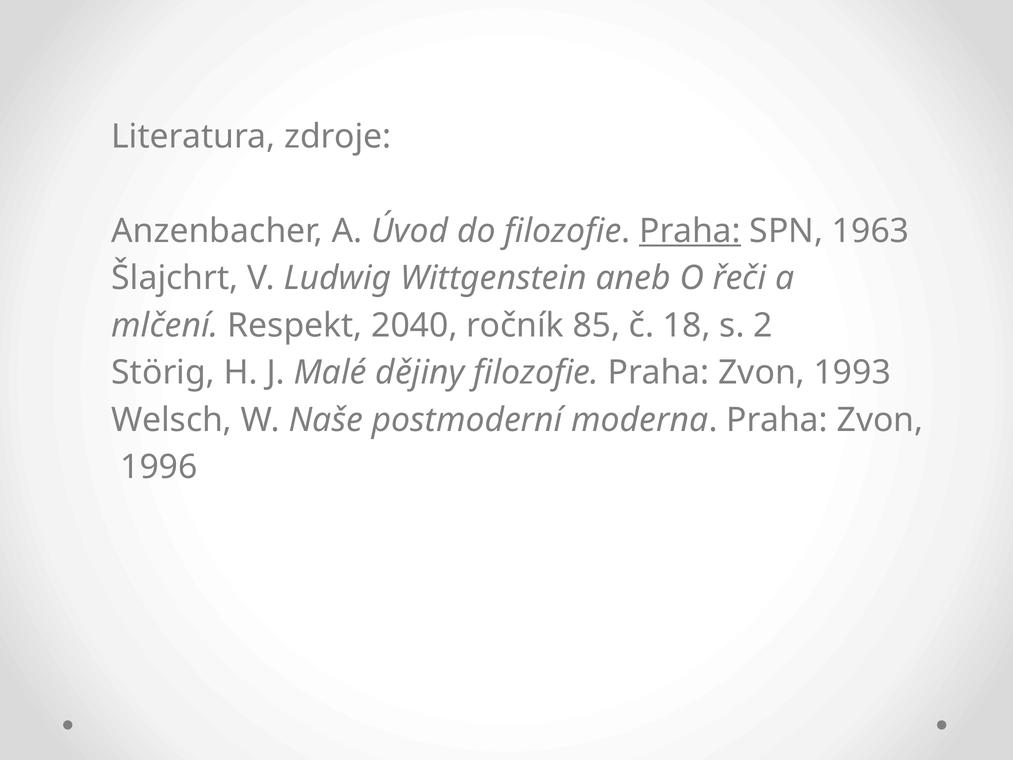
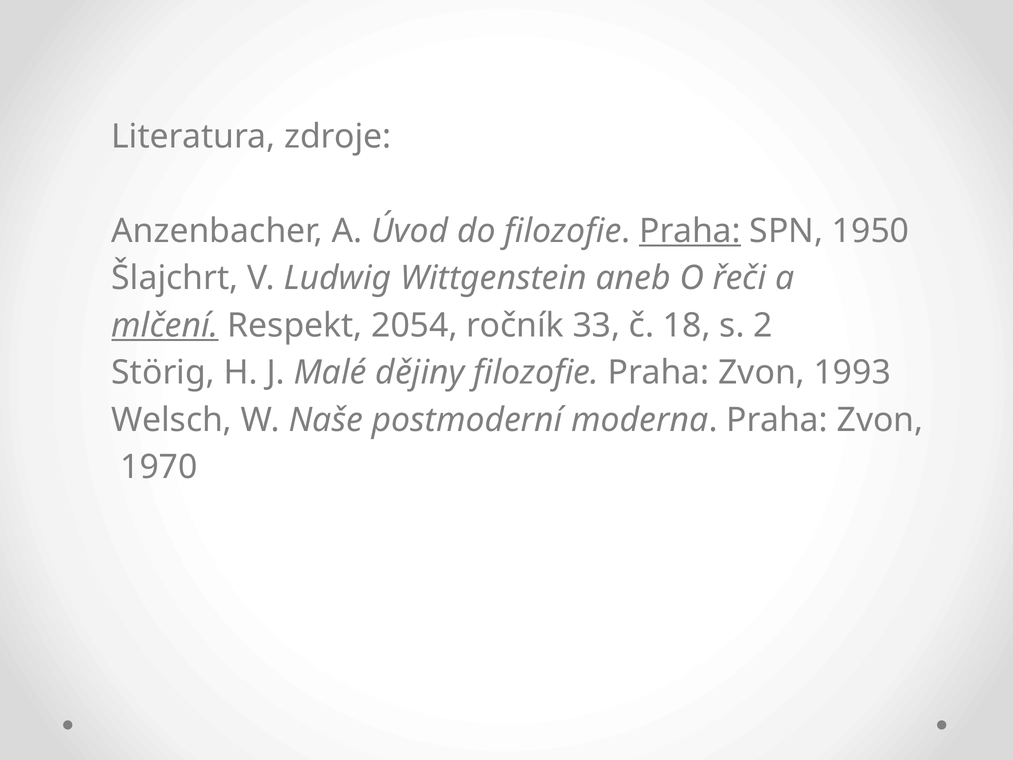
1963: 1963 -> 1950 (871, 231)
mlčení underline: none -> present (165, 325)
2040: 2040 -> 2054 (415, 325)
85: 85 -> 33 (596, 325)
1996: 1996 -> 1970 (159, 467)
